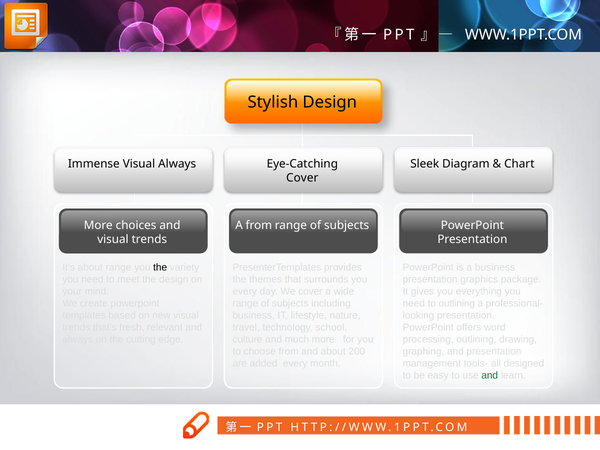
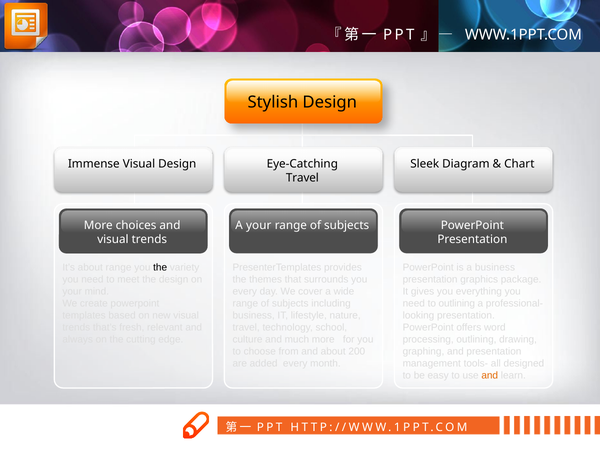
Visual Always: Always -> Design (177, 164)
Cover: Cover -> Travel (302, 178)
A from: from -> your (259, 225)
and colour: green -> orange (490, 375)
